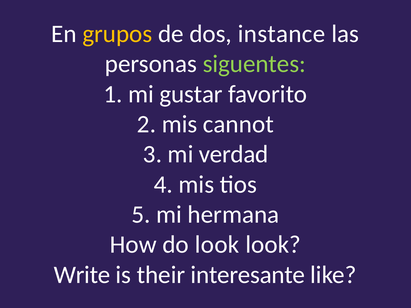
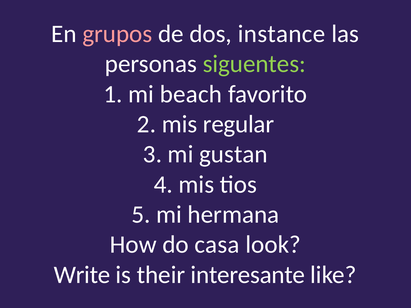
grupos colour: yellow -> pink (117, 34)
gustar: gustar -> beach (191, 94)
cannot: cannot -> regular (238, 124)
verdad: verdad -> gustan (233, 154)
do look: look -> casa (217, 245)
